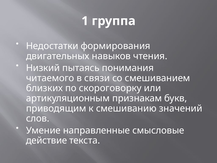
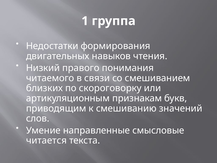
пытаясь: пытаясь -> правого (81, 68)
действие: действие -> читается (46, 140)
